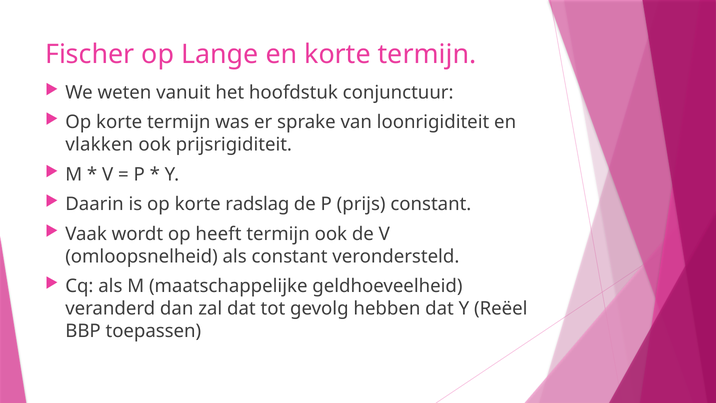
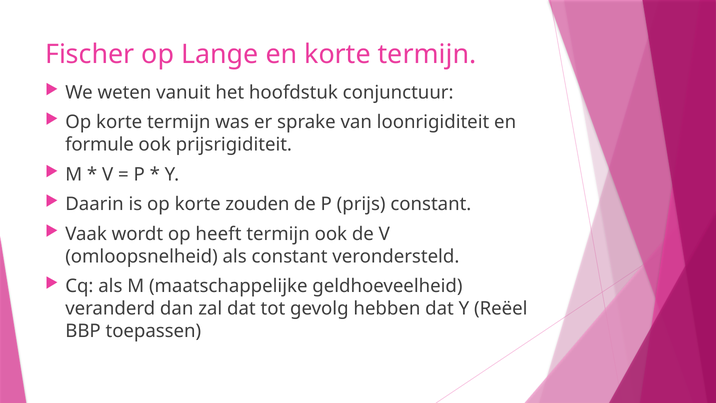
vlakken: vlakken -> formule (100, 144)
radslag: radslag -> zouden (257, 204)
